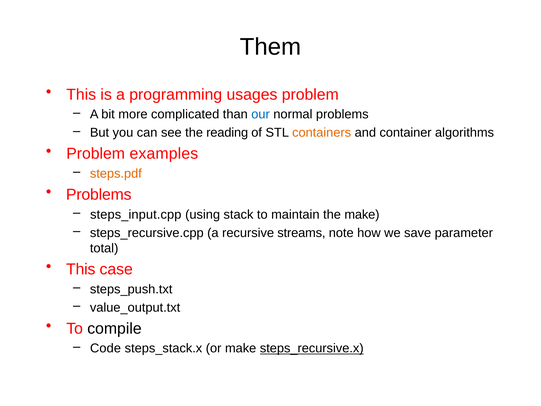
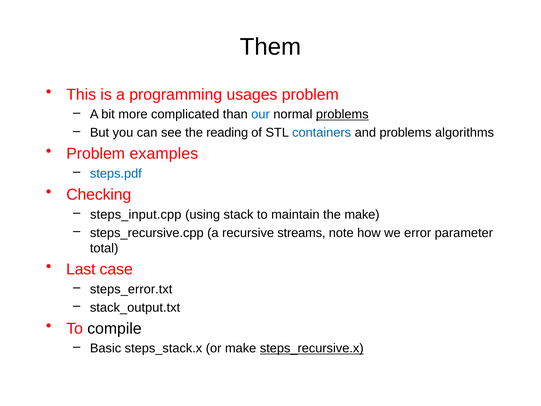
problems underline: none -> present (342, 114)
containers colour: orange -> blue (322, 133)
and container: container -> problems (406, 133)
steps.pdf colour: orange -> blue (116, 174)
Problems: Problems -> Checking (99, 195)
save: save -> error (418, 233)
This: This -> Last (81, 269)
steps_push.txt: steps_push.txt -> steps_error.txt (131, 289)
value_output.txt: value_output.txt -> stack_output.txt (135, 307)
Code: Code -> Basic (106, 348)
